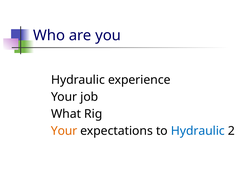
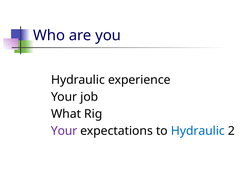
Your colour: orange -> purple (64, 131)
